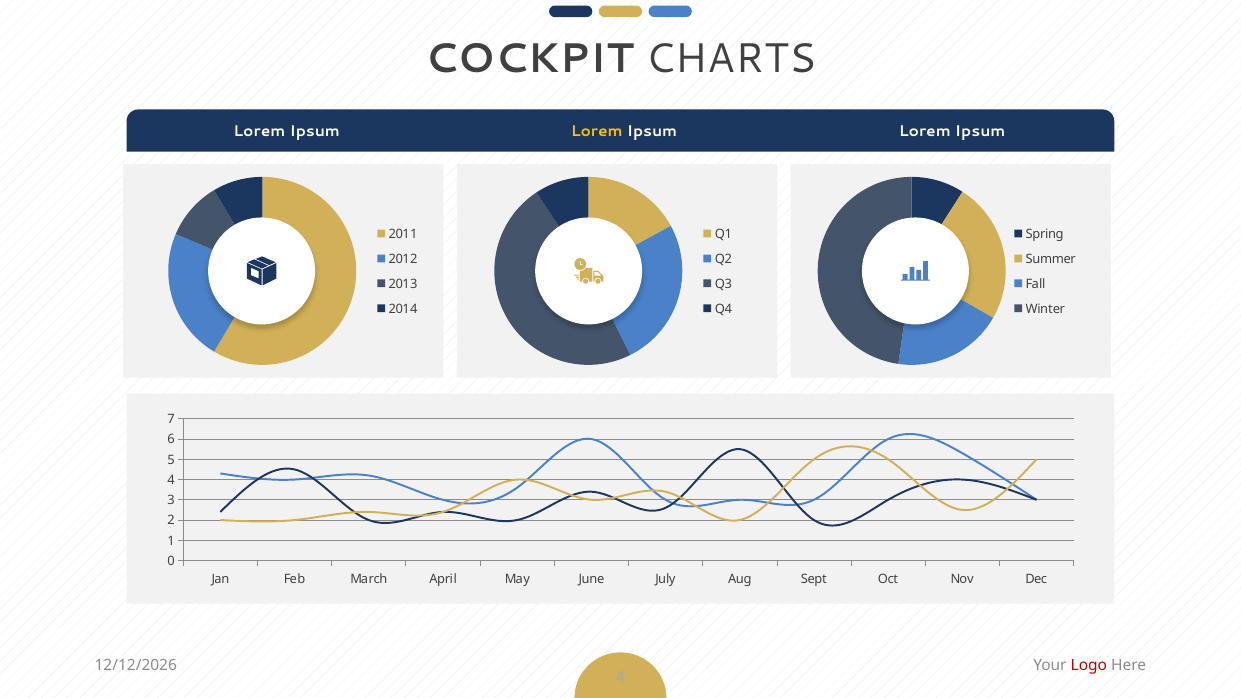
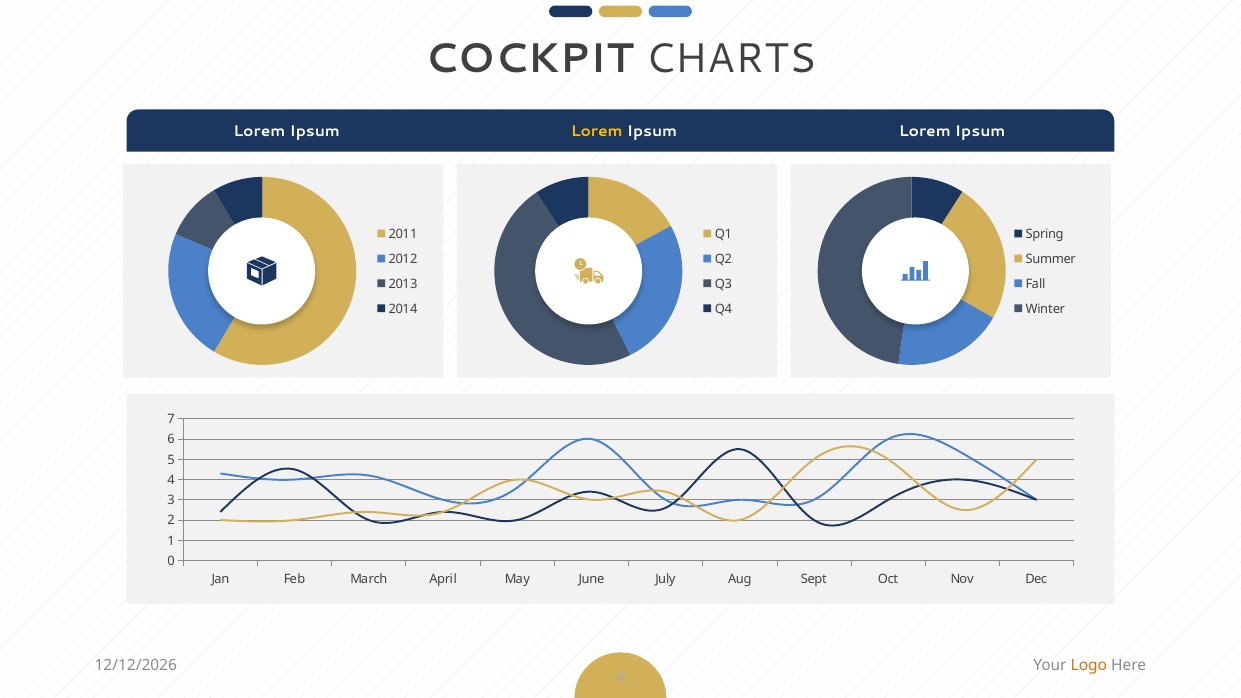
Logo colour: red -> orange (1089, 665)
